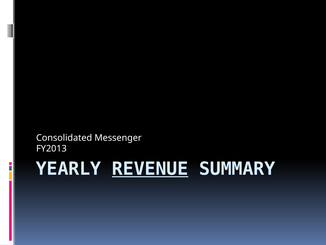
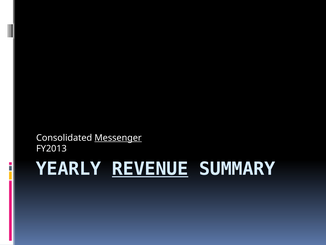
Messenger underline: none -> present (118, 138)
